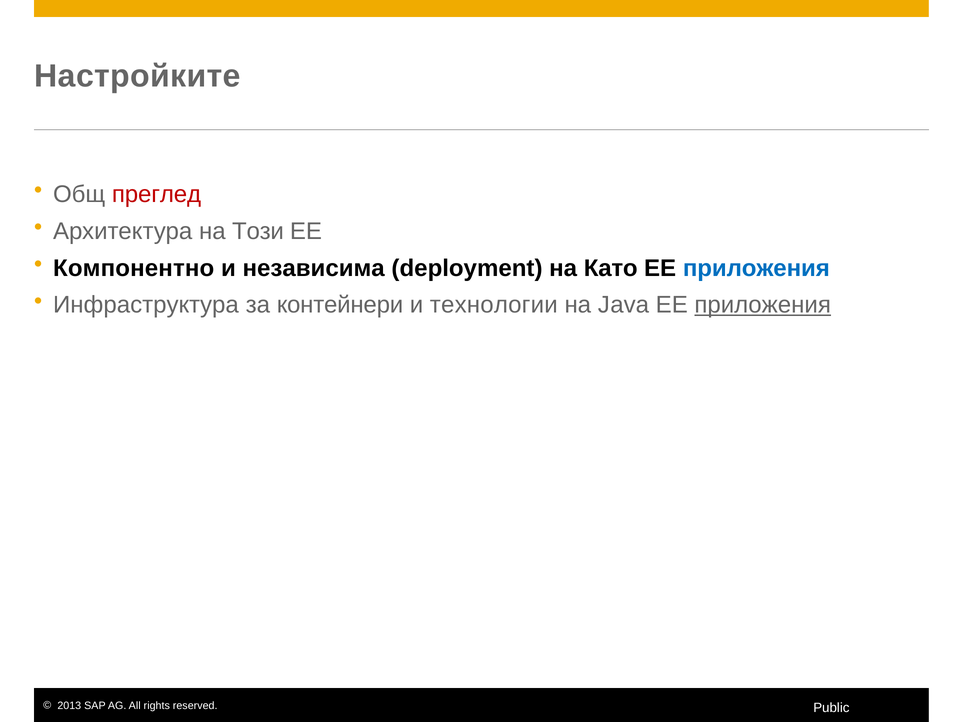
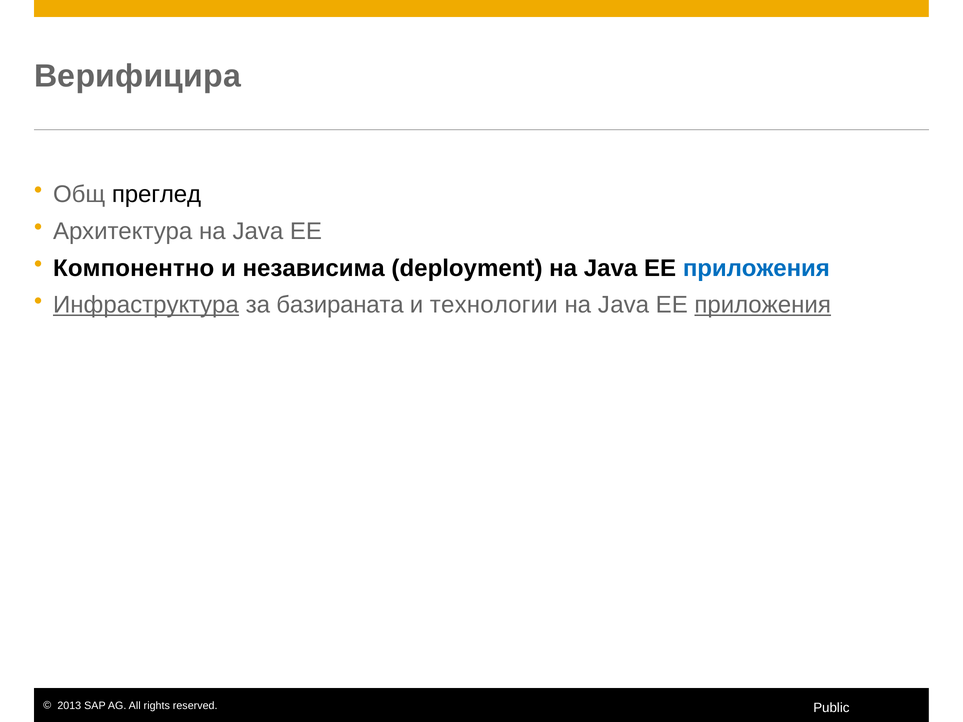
Настройките: Настройките -> Верифицира (138, 76)
преглед colour: red -> black (156, 194)
Aрхитектура на Този: Този -> Jаva (258, 231)
deployment на Като: Като -> Jаva (611, 268)
Инфраструктура underline: none -> present (146, 305)
контейнери: контейнери -> базираната (340, 305)
